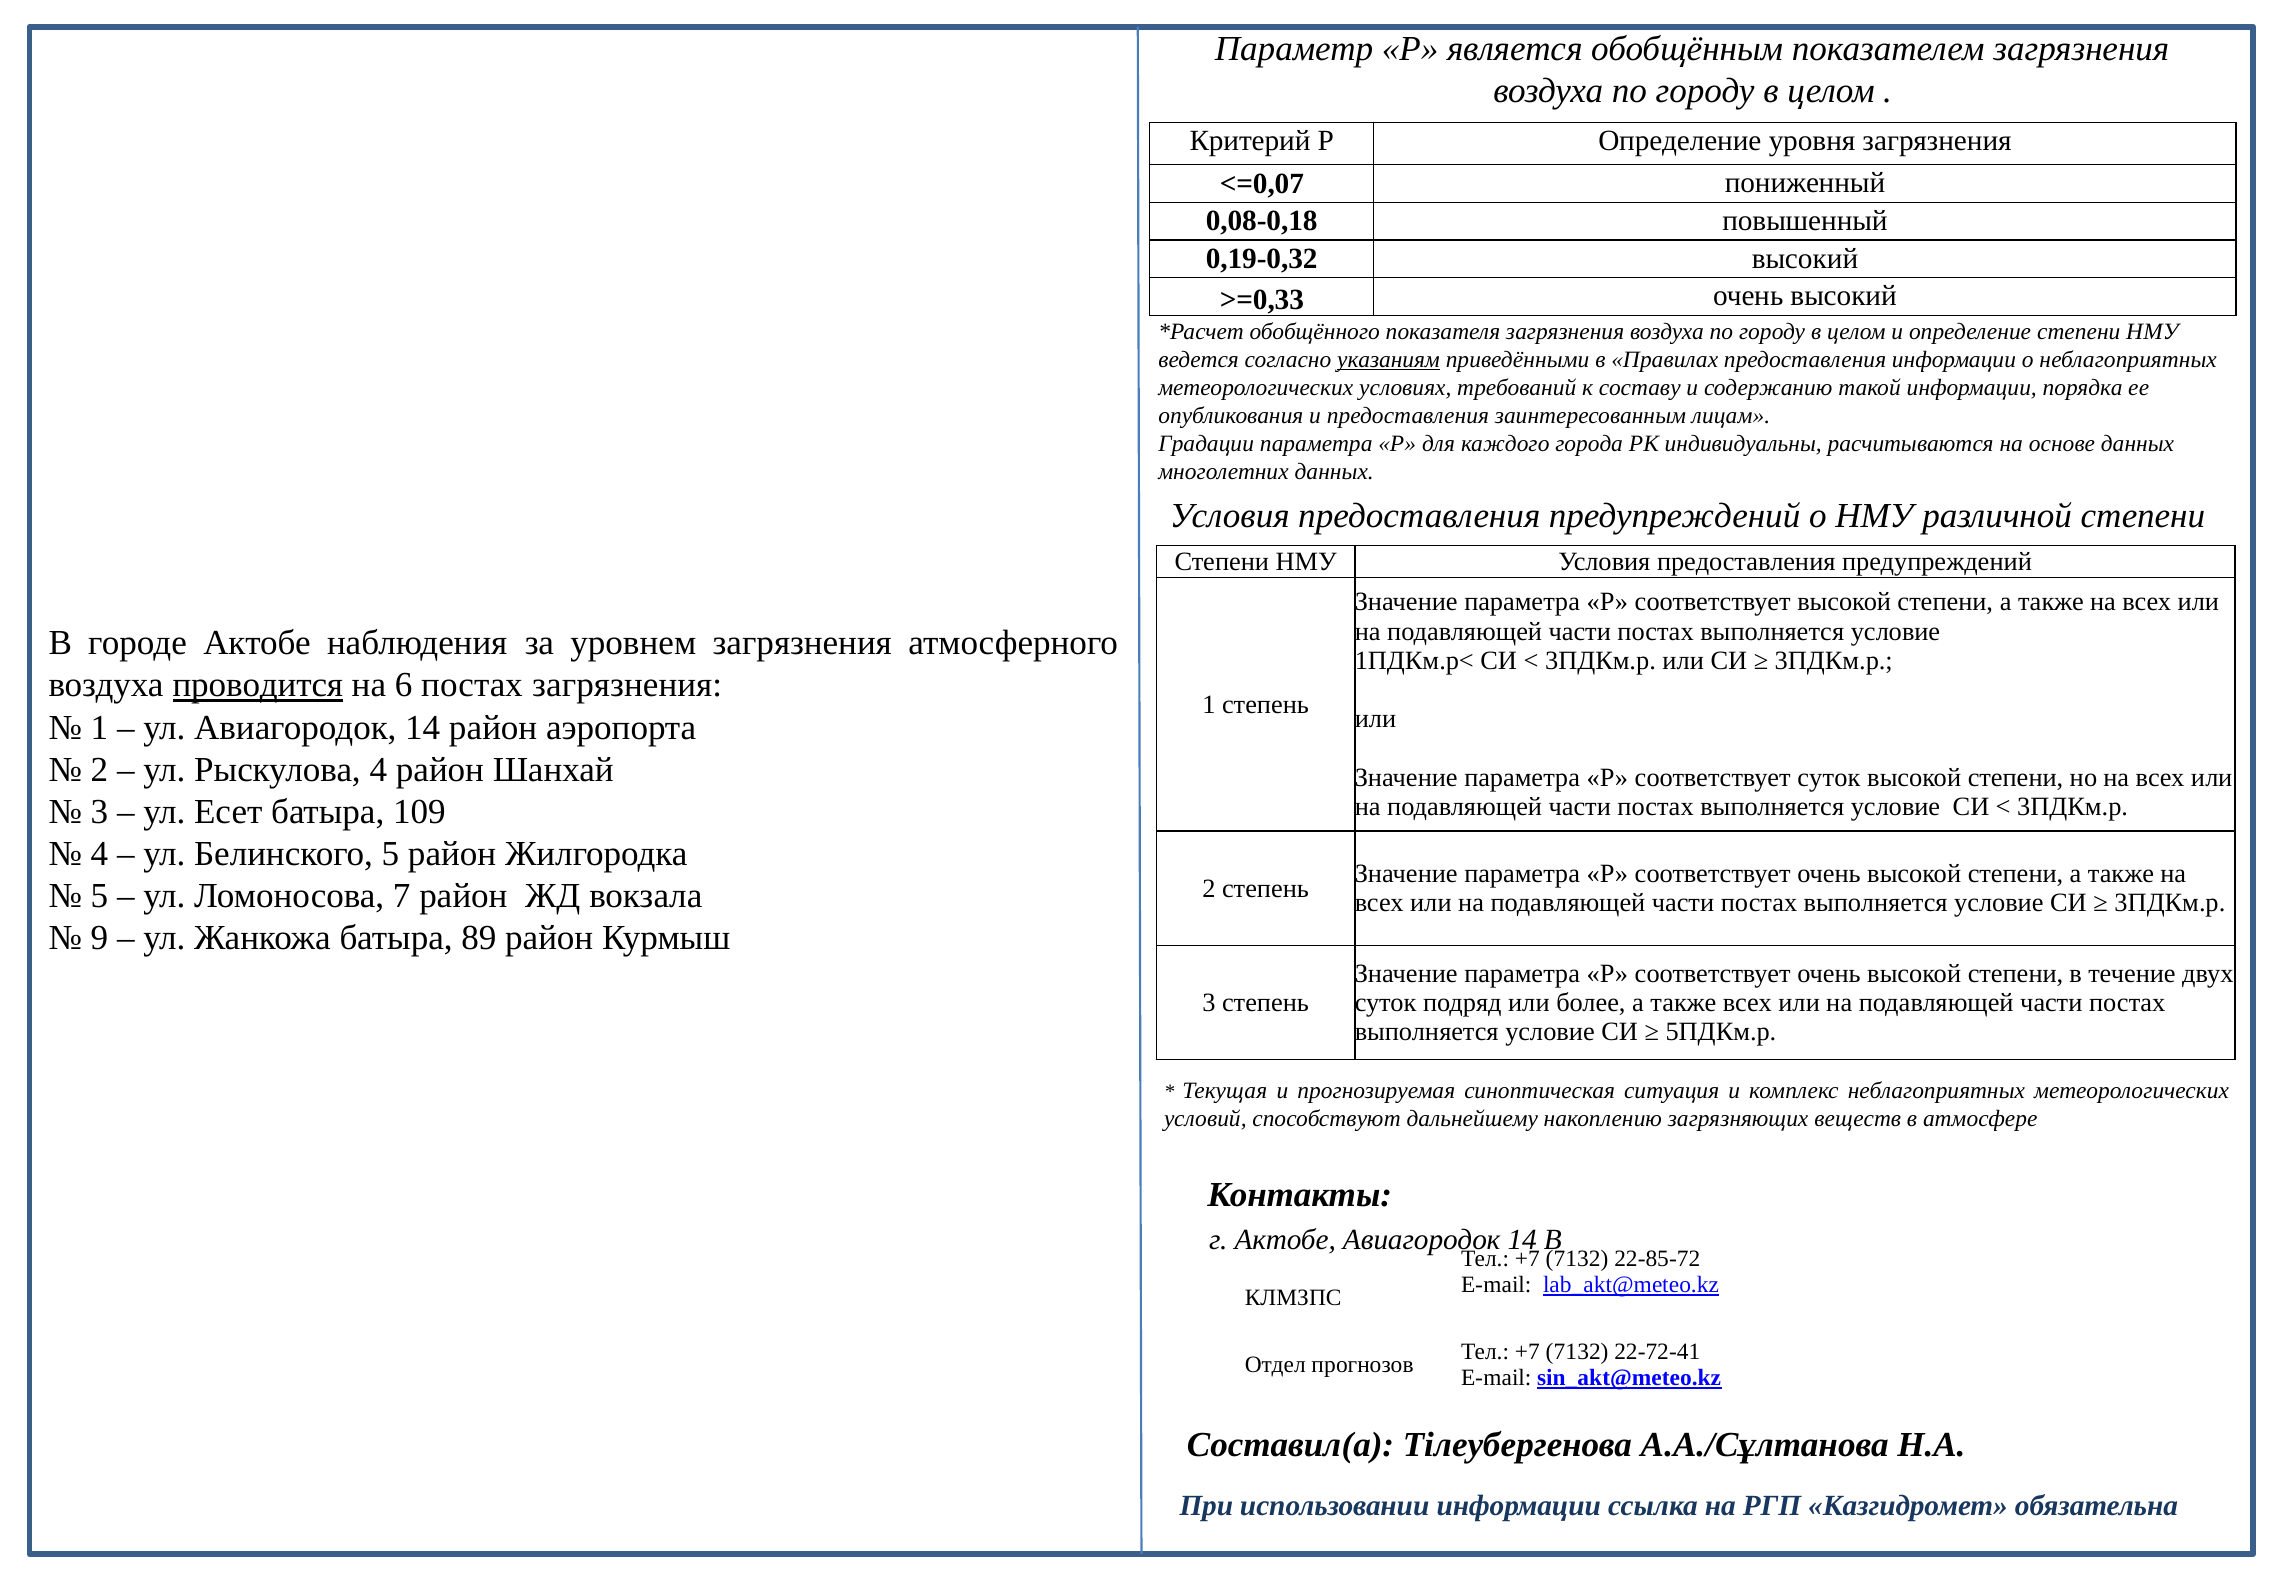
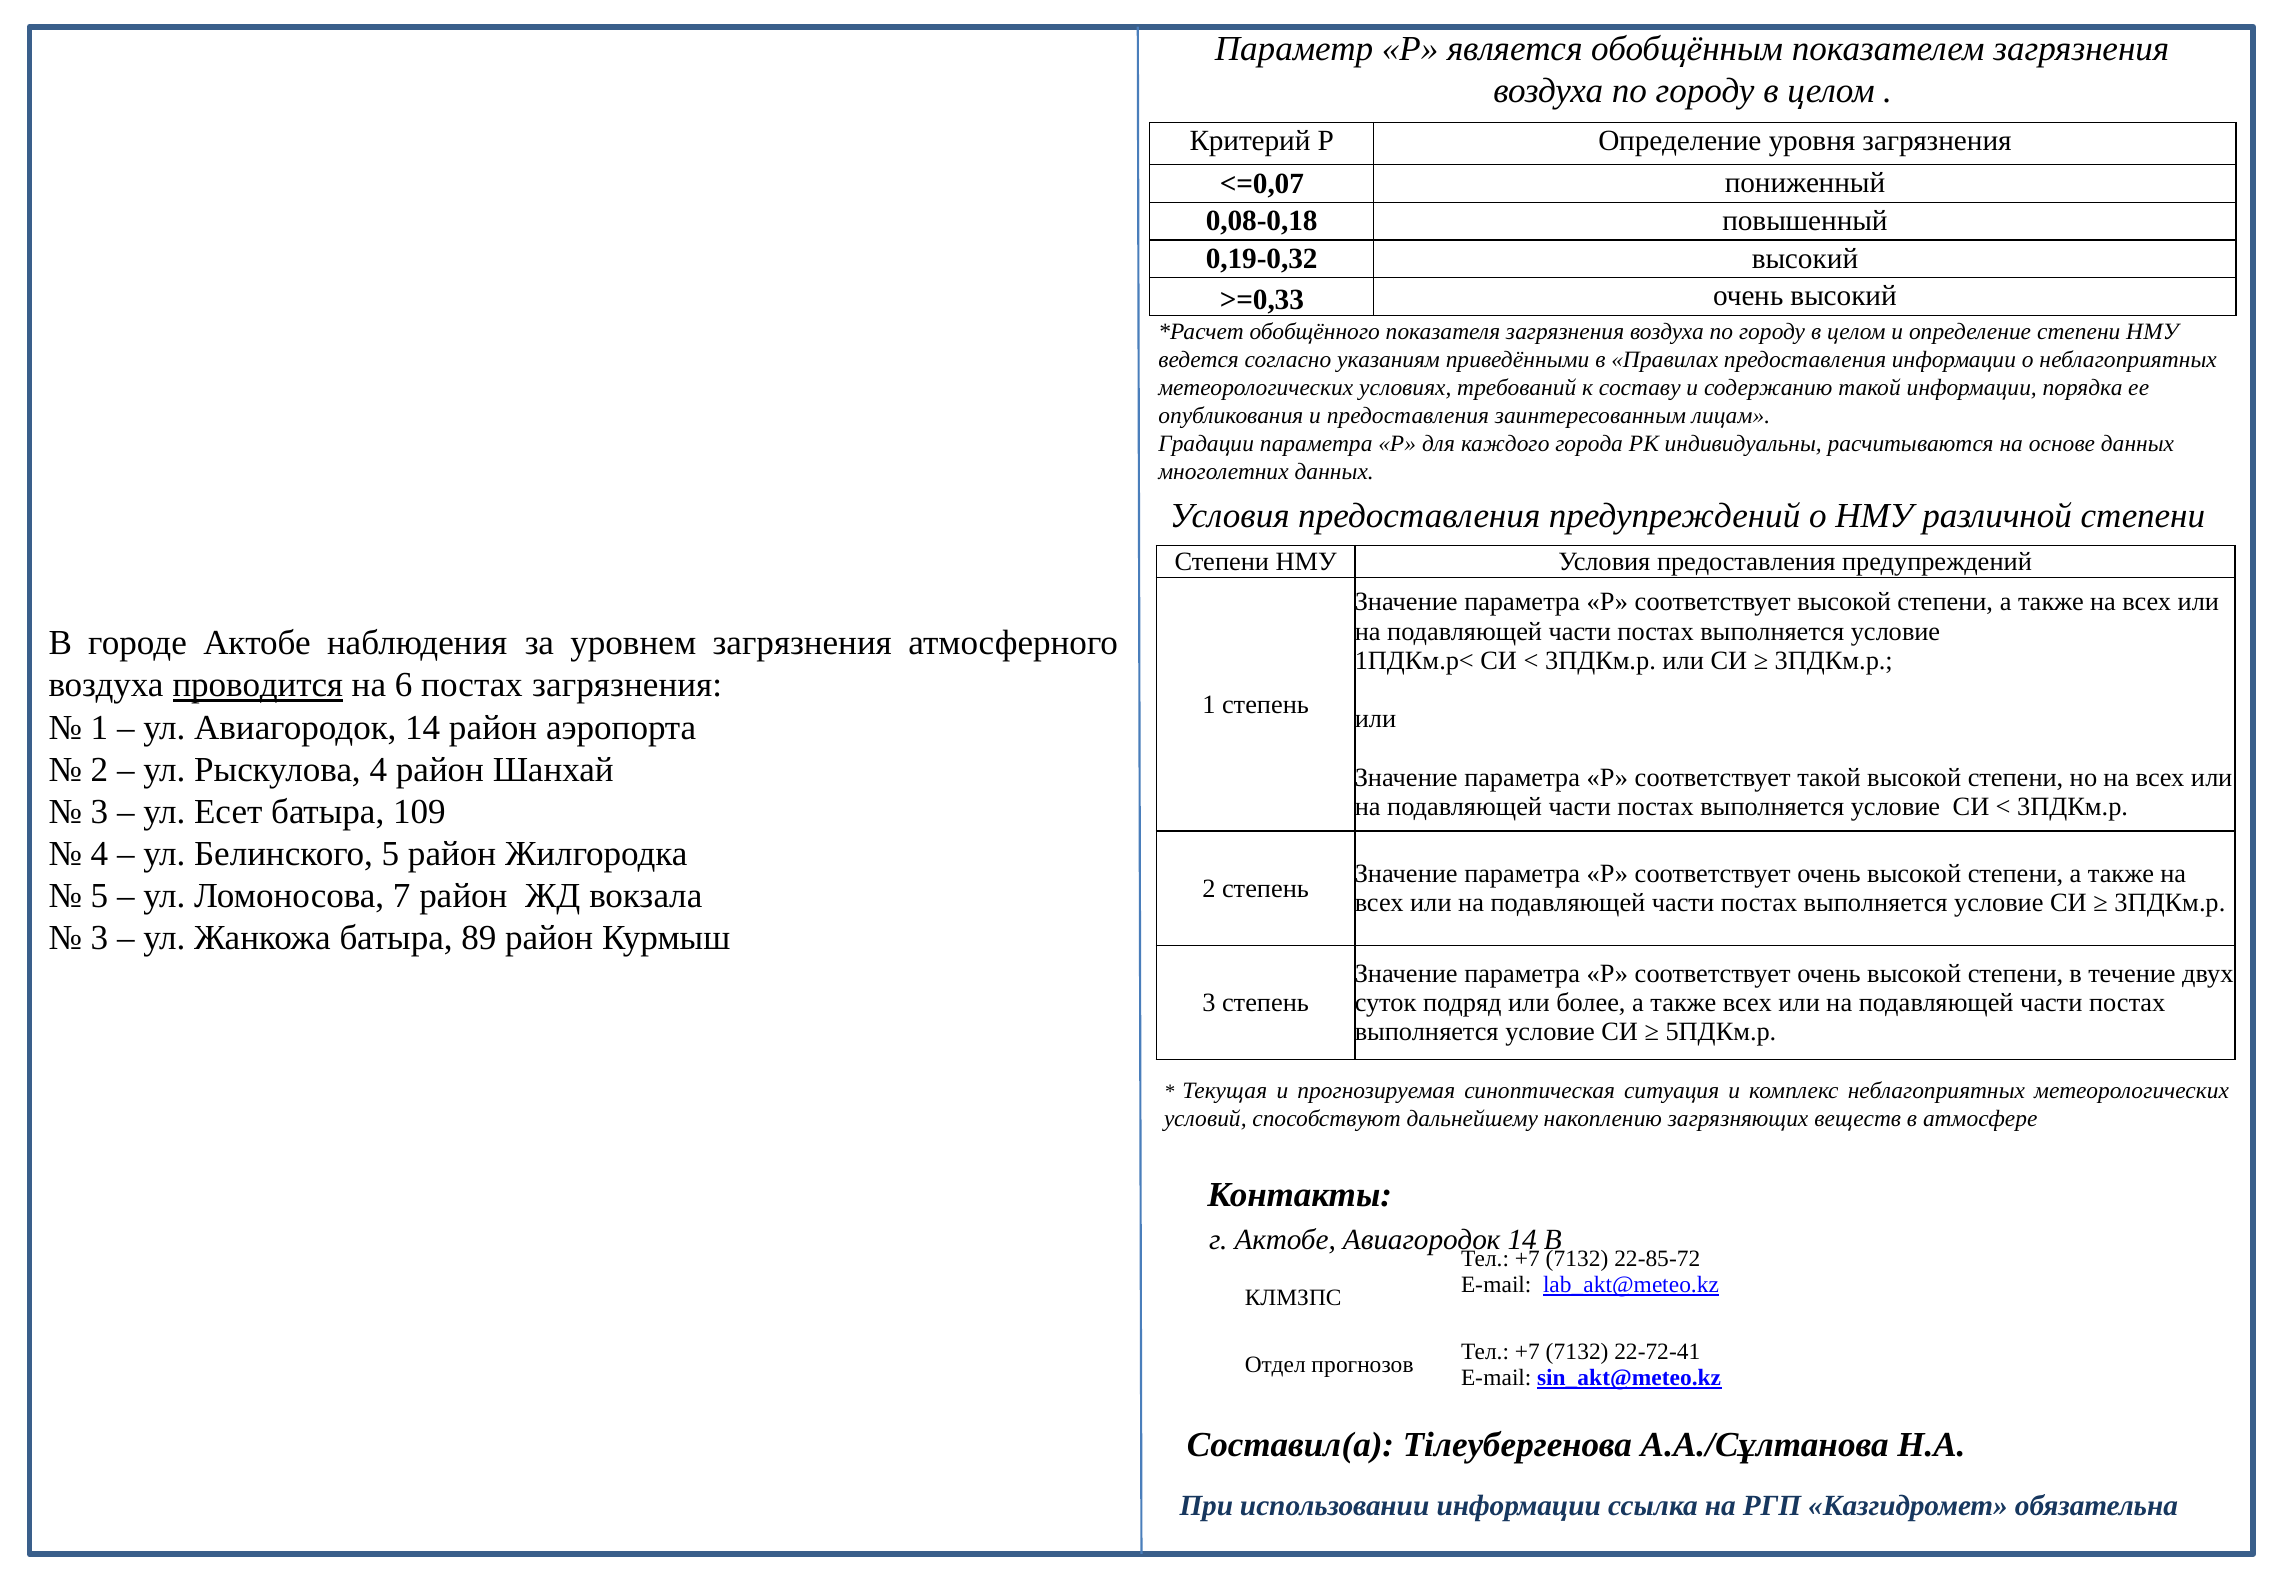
указаниям underline: present -> none (1389, 359)
соответствует суток: суток -> такой (1829, 777)
9: 9 -> 3 (99, 938)
